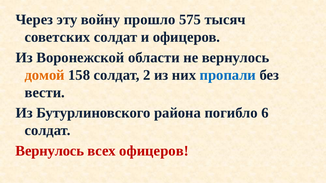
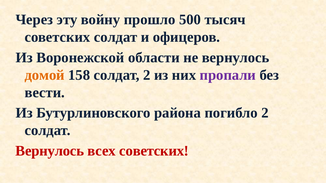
575: 575 -> 500 (190, 20)
пропали colour: blue -> purple (228, 75)
погибло 6: 6 -> 2 (265, 113)
всех офицеров: офицеров -> советских (154, 151)
